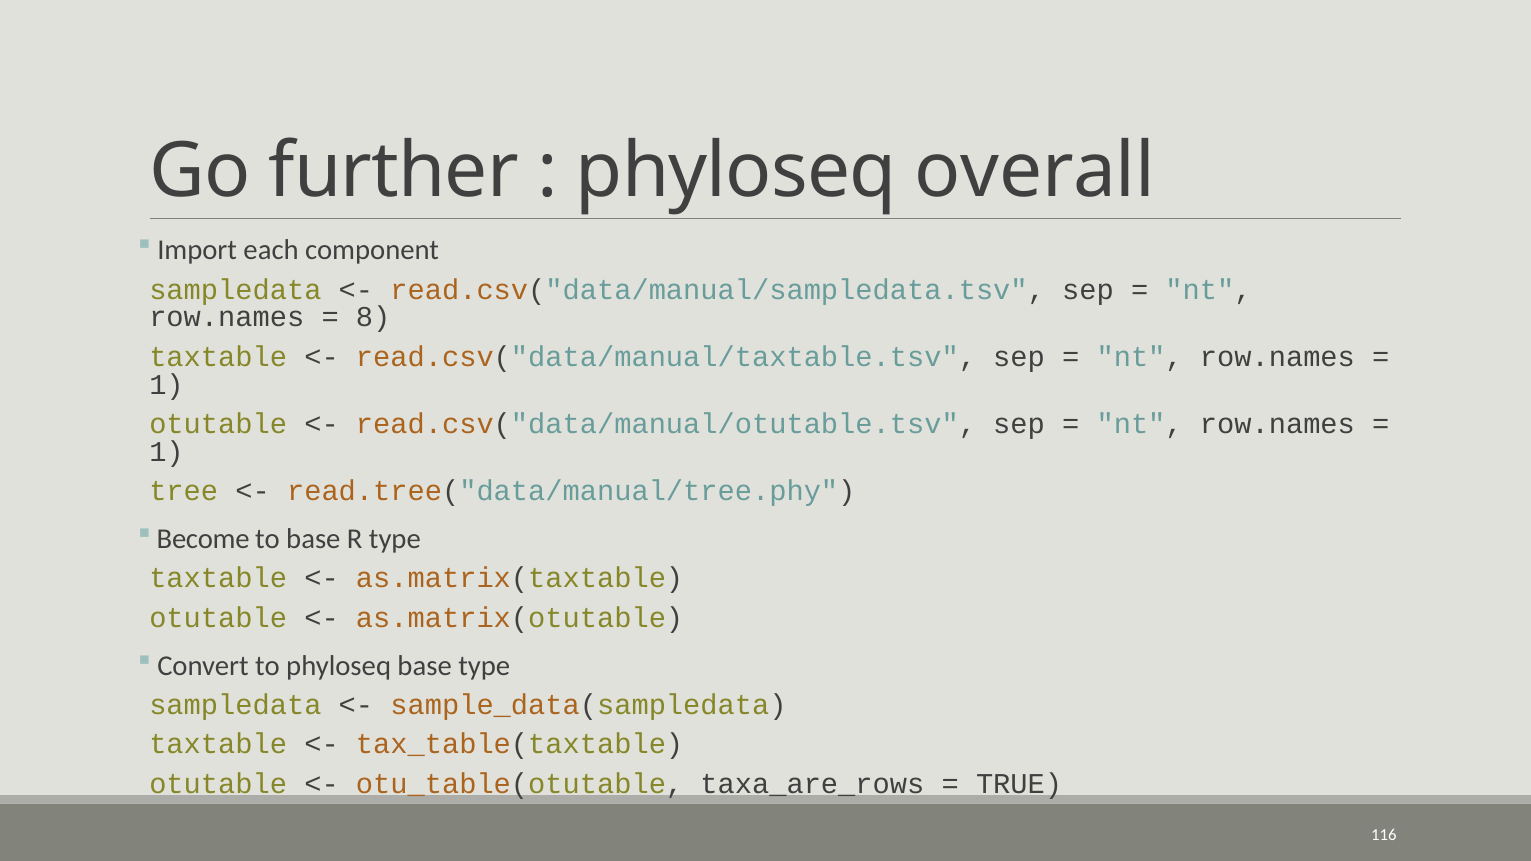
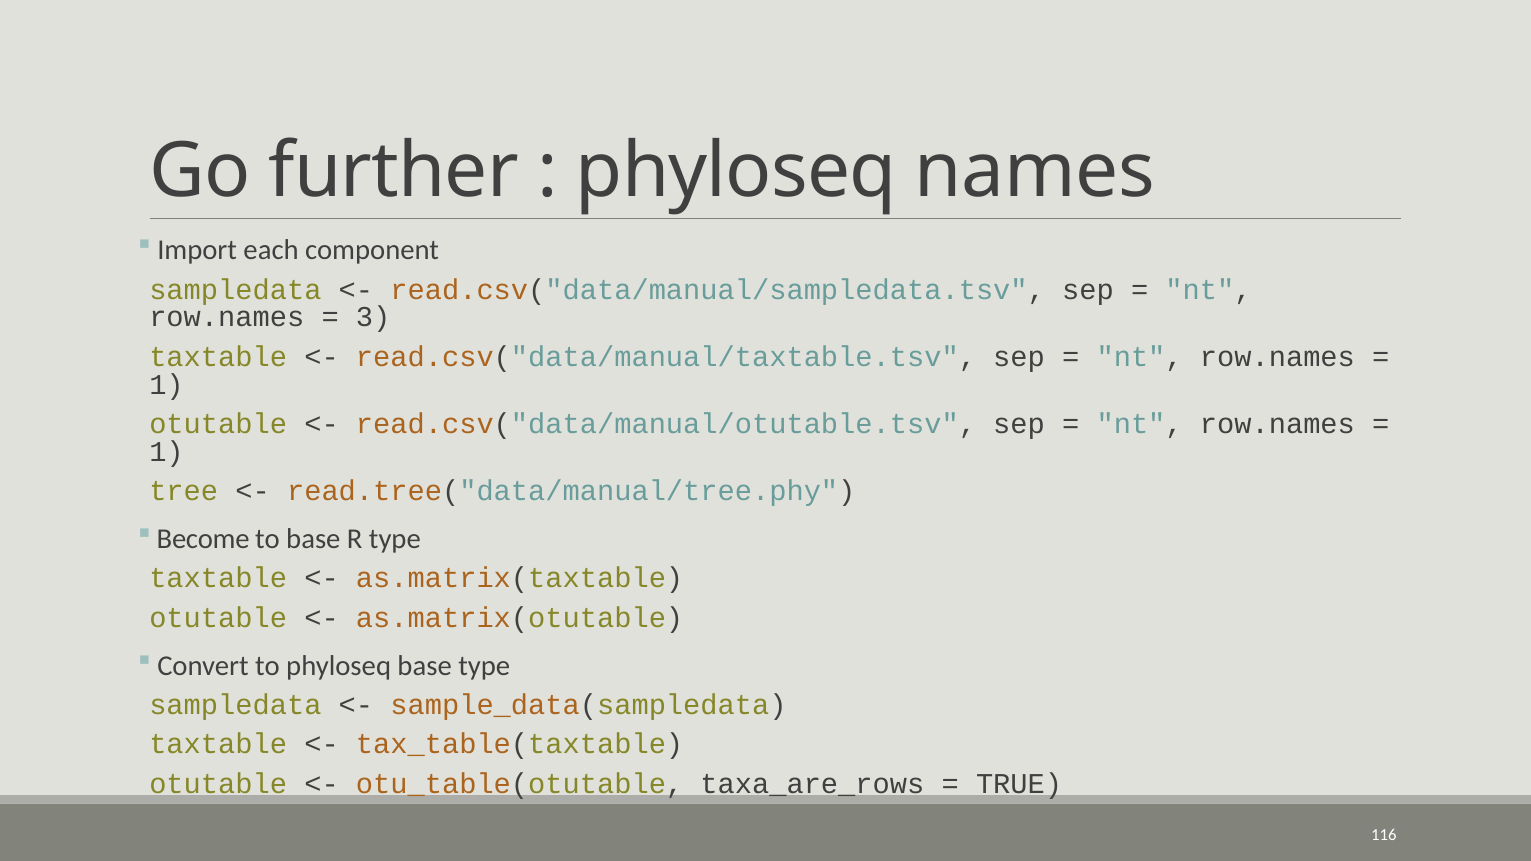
overall: overall -> names (1035, 172)
8: 8 -> 3 (373, 318)
